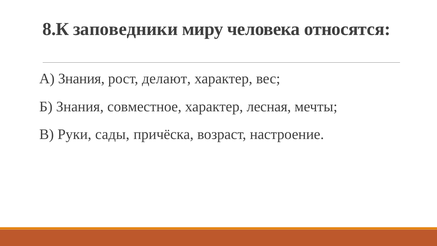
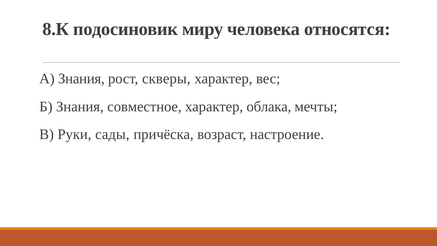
заповедники: заповедники -> подосиновик (126, 29)
делают: делают -> скверы (166, 79)
лесная: лесная -> облака (269, 107)
